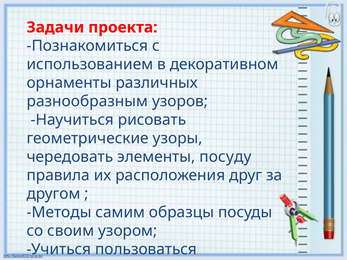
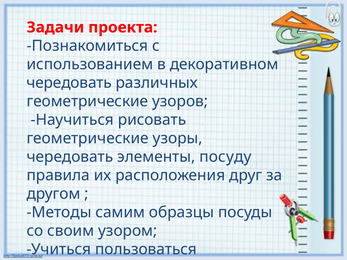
орнаменты: орнаменты -> чередовать (69, 83)
разнообразным: разнообразным -> геометрические (87, 101)
